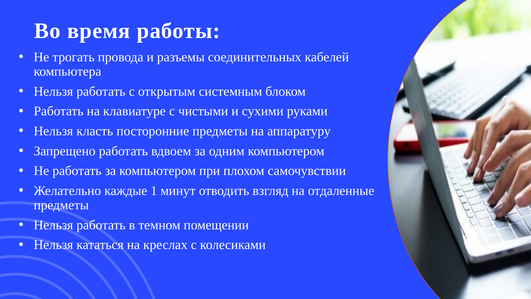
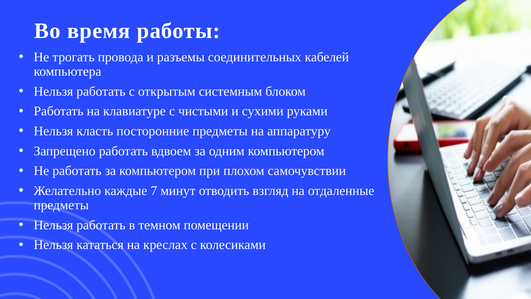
1: 1 -> 7 (154, 191)
